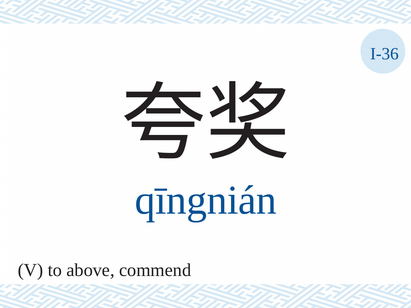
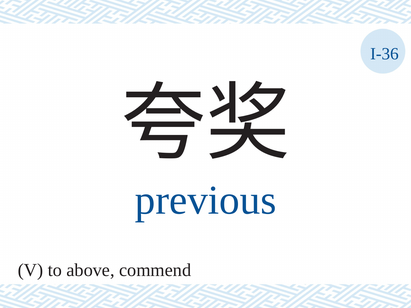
qīngnián: qīngnián -> previous (206, 201)
